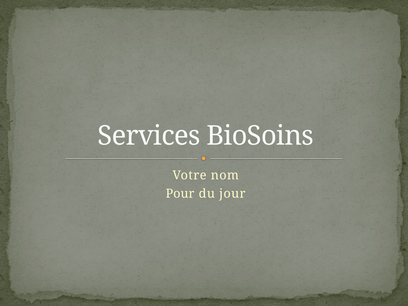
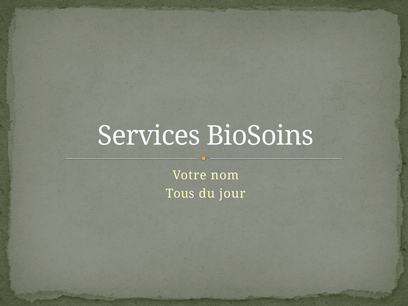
Pour: Pour -> Tous (180, 194)
